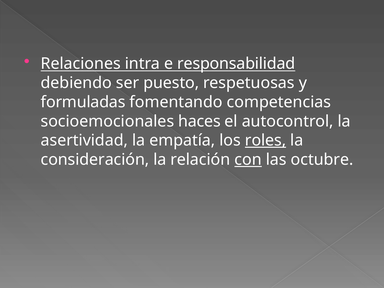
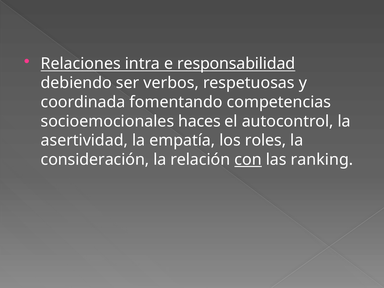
puesto: puesto -> verbos (171, 83)
formuladas: formuladas -> coordinada (83, 102)
roles underline: present -> none (266, 140)
octubre: octubre -> ranking (322, 160)
